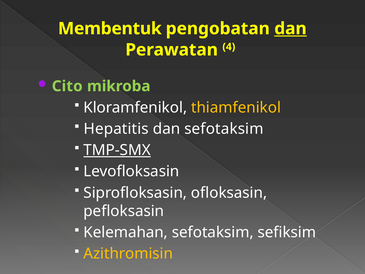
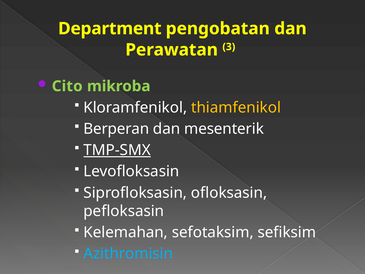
Membentuk: Membentuk -> Department (110, 29)
dan underline: present -> none (290, 29)
4: 4 -> 3 (229, 47)
Hepatitis: Hepatitis -> Berperan (116, 129)
dan sefotaksim: sefotaksim -> mesenterik (224, 129)
Azithromisin colour: yellow -> light blue (128, 253)
